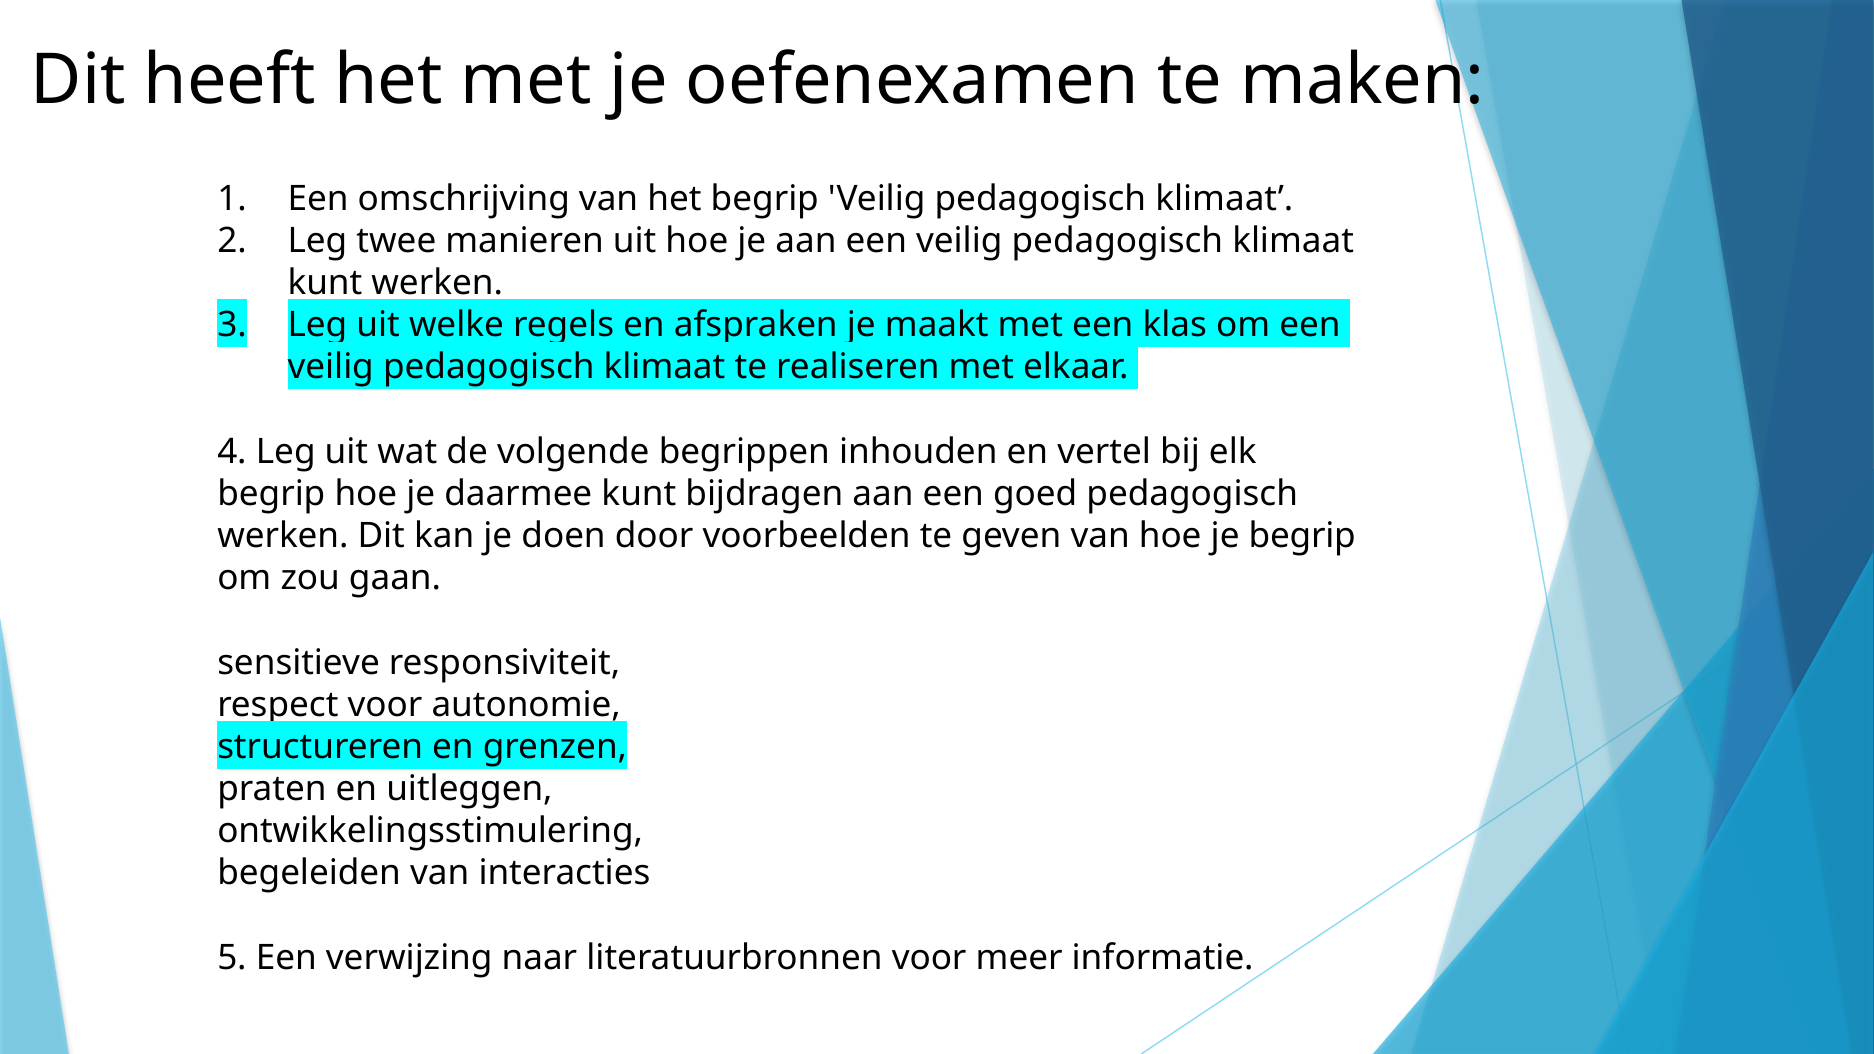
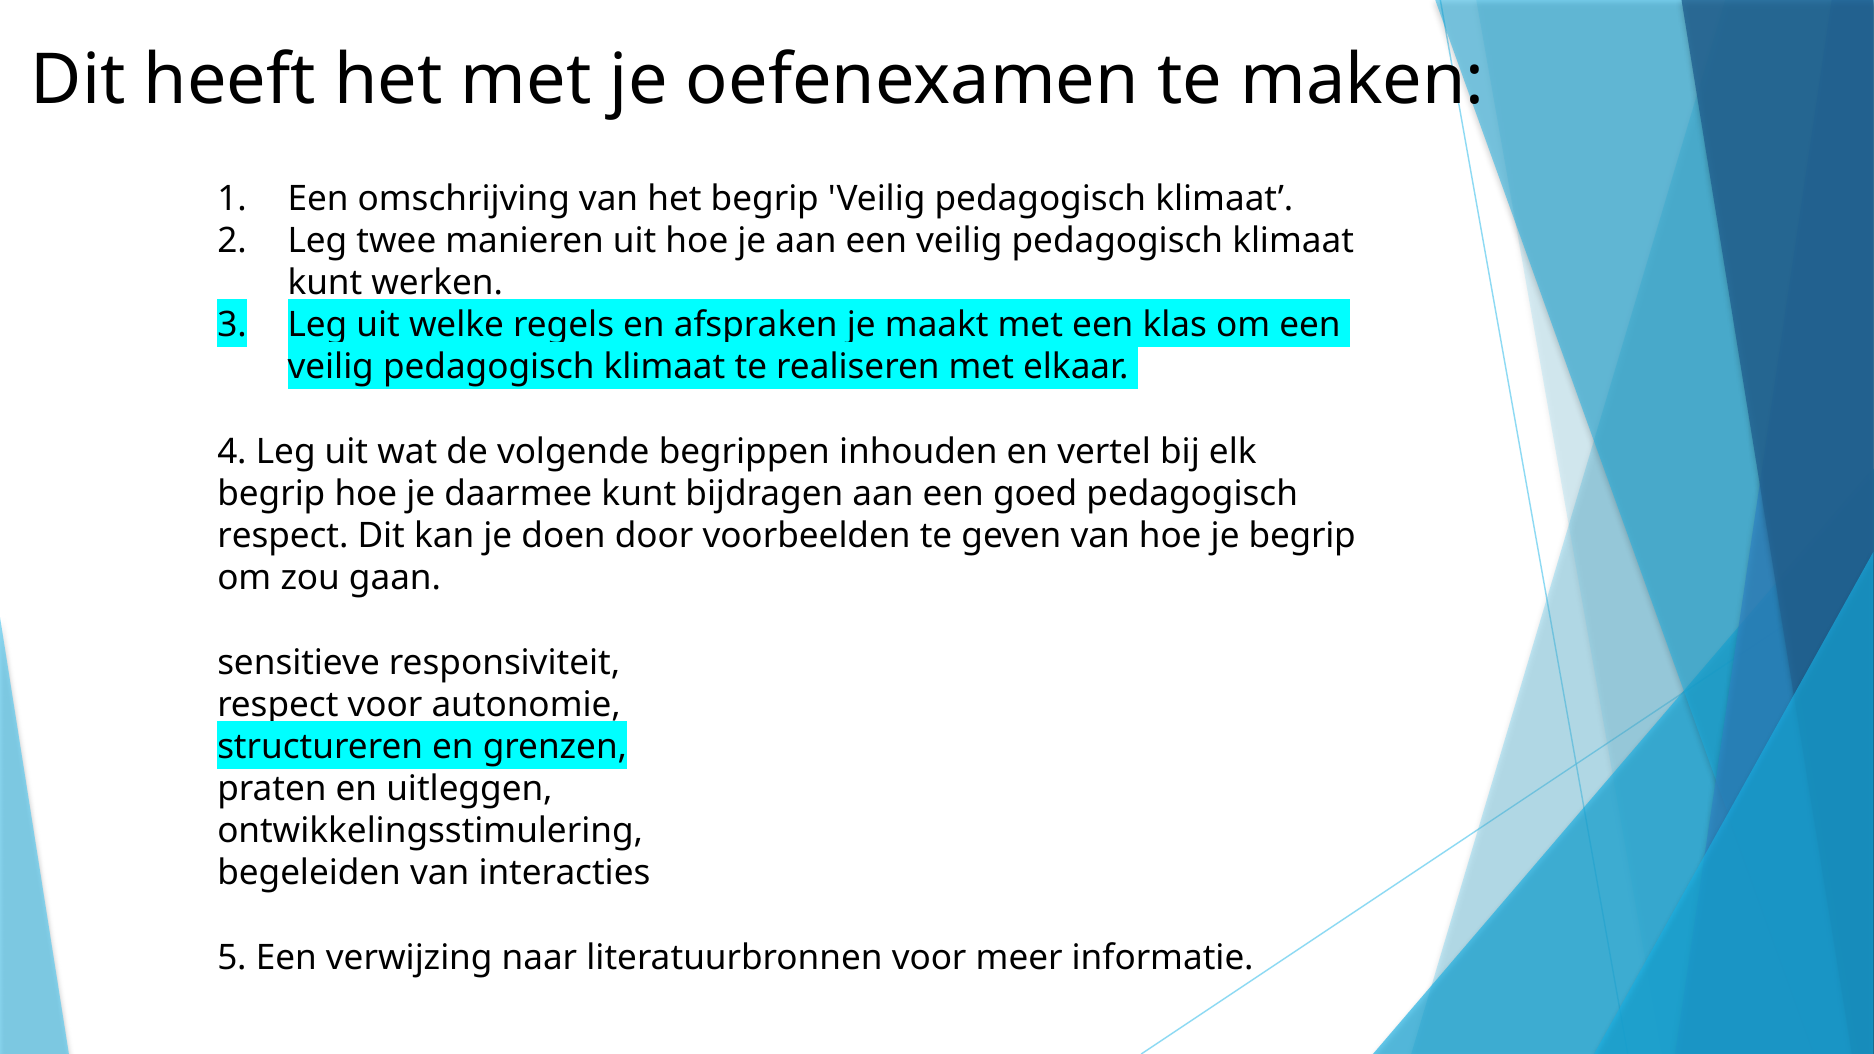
werken: werken -> respect (283, 536)
